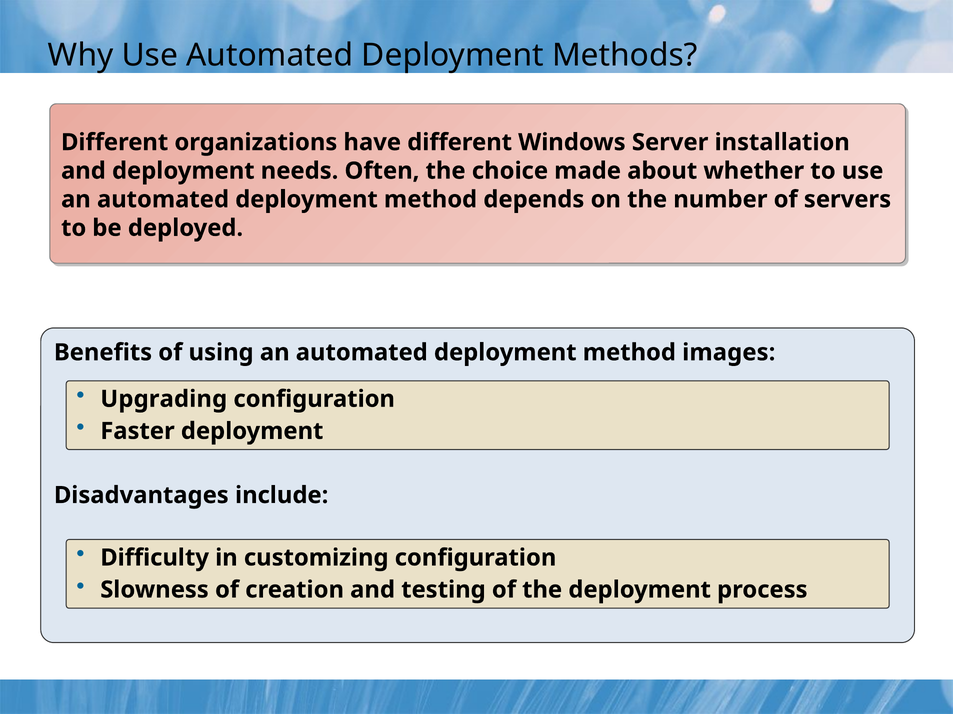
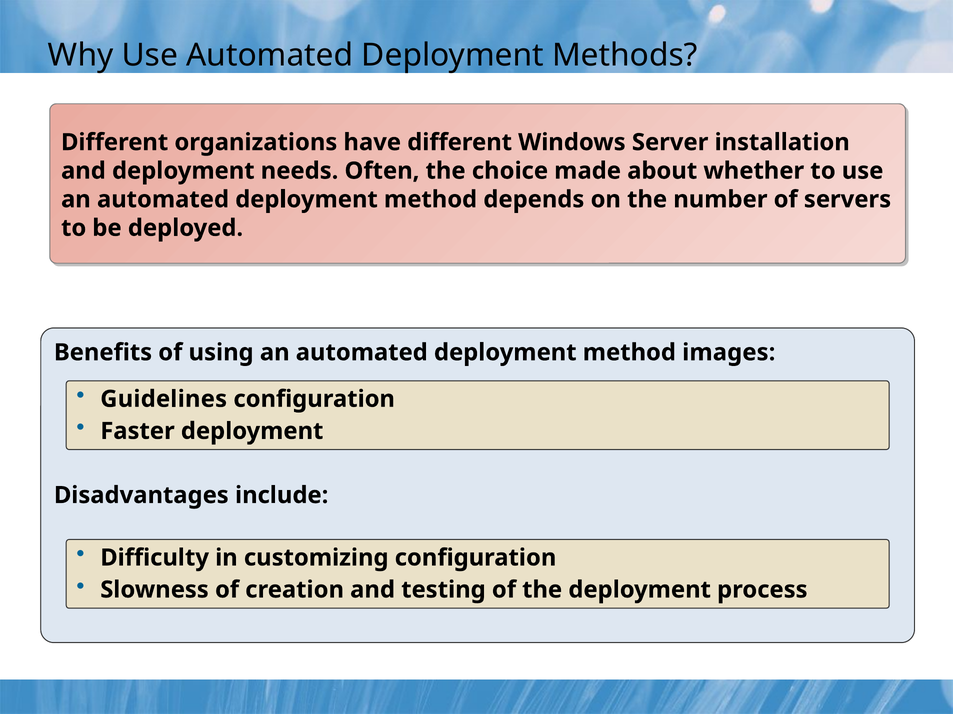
Upgrading: Upgrading -> Guidelines (164, 399)
